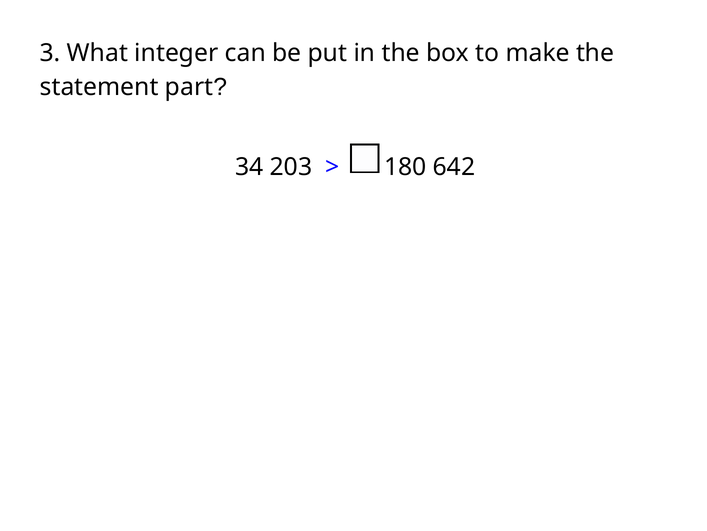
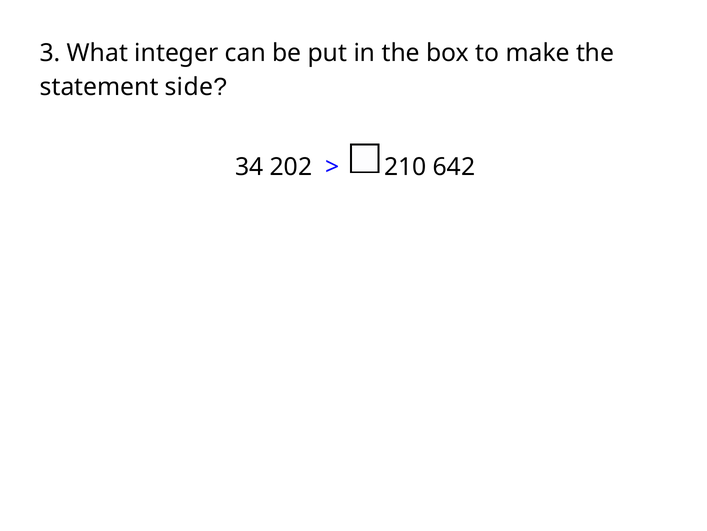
part: part -> side (189, 87)
203: 203 -> 202 (291, 167)
180: 180 -> 210 (405, 167)
